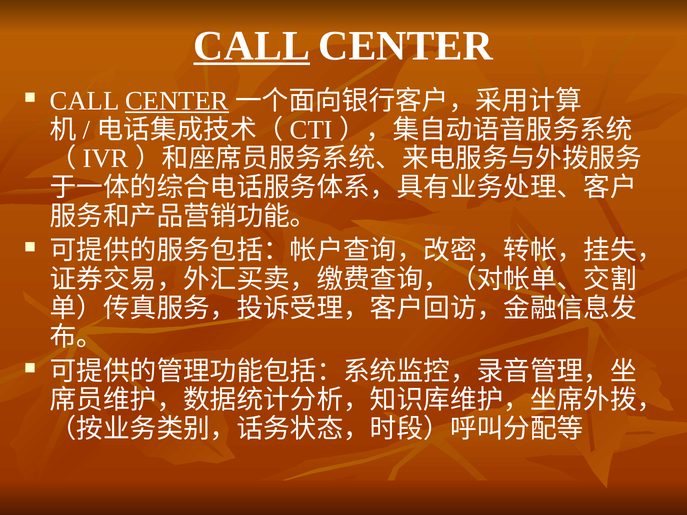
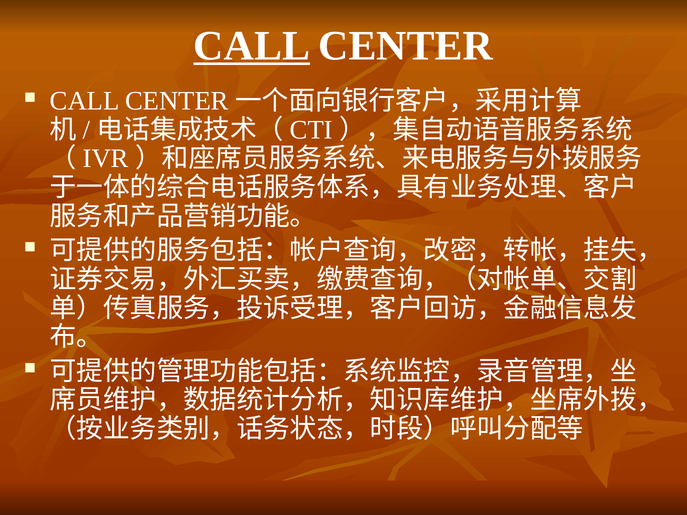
CENTER underline: present -> none (177, 101)
